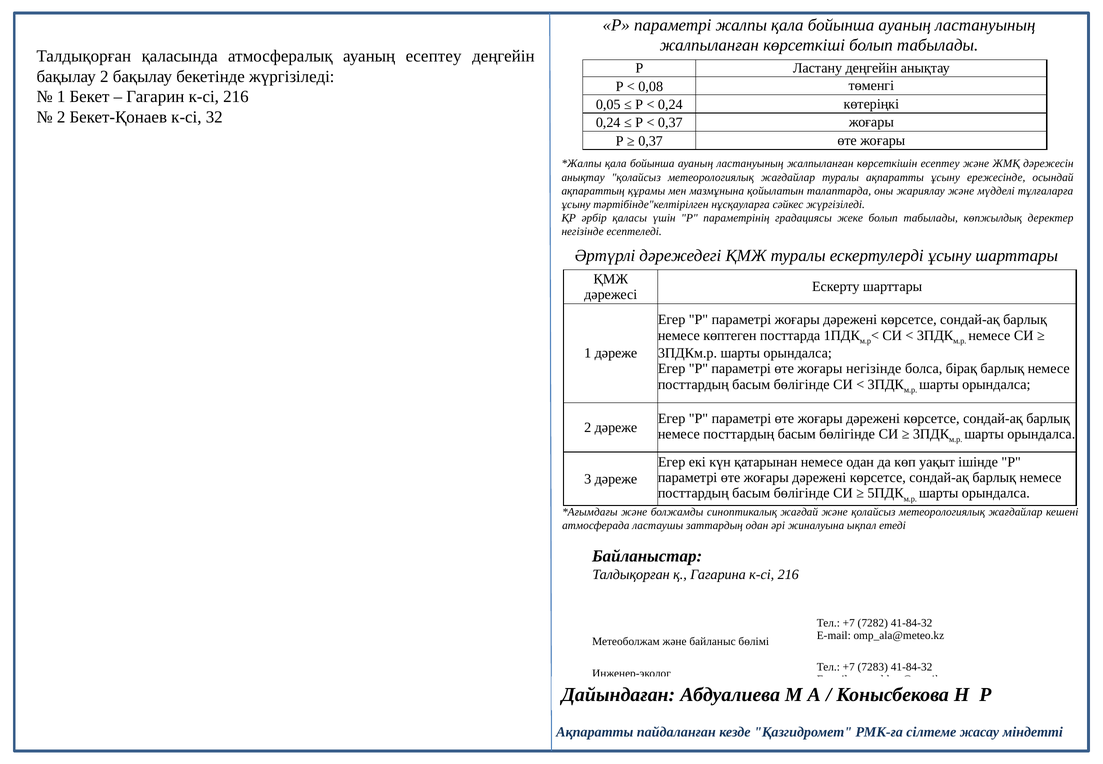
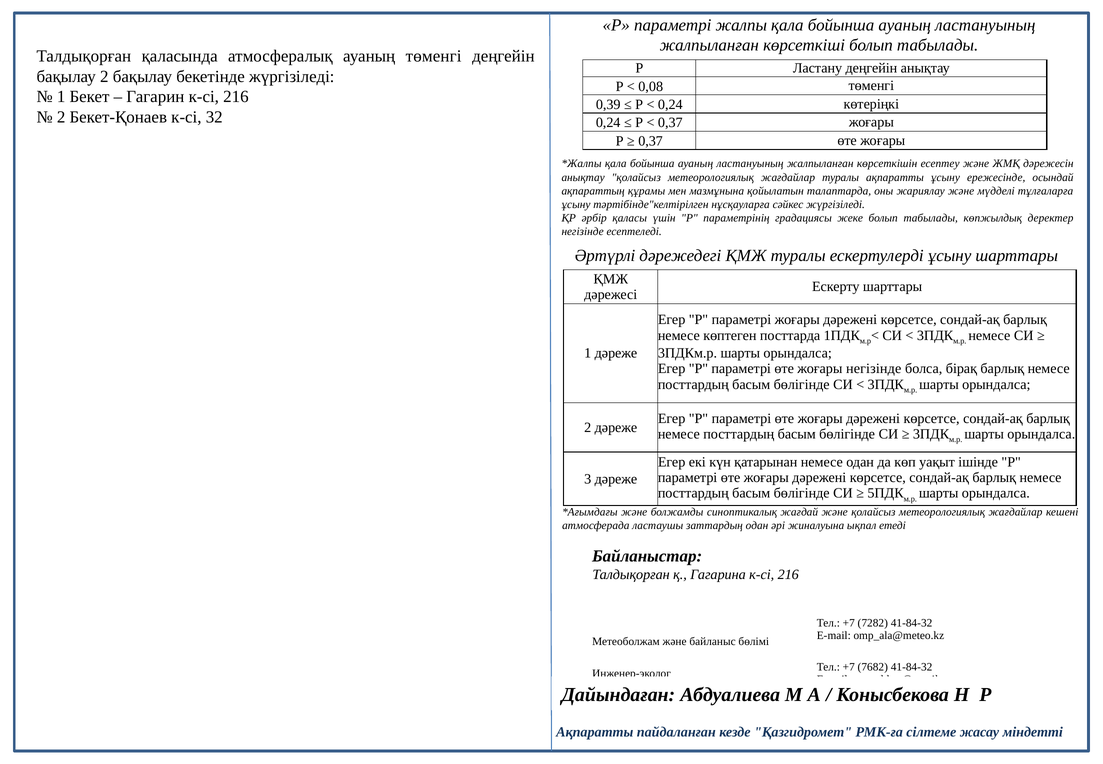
ауаның есептеу: есептеу -> төменгі (434, 56)
0,05: 0,05 -> 0,39 (608, 105)
7283: 7283 -> 7682 (873, 667)
